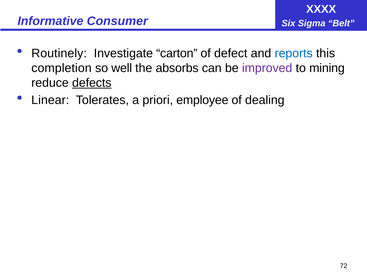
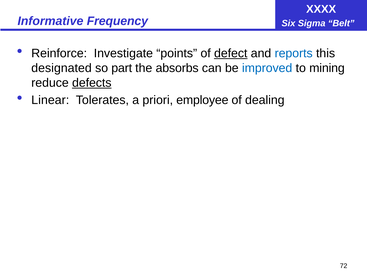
Consumer: Consumer -> Frequency (117, 21)
Routinely: Routinely -> Reinforce (59, 53)
carton: carton -> points (177, 53)
defect underline: none -> present (231, 53)
completion: completion -> designated (62, 68)
well: well -> part (122, 68)
improved colour: purple -> blue (267, 68)
